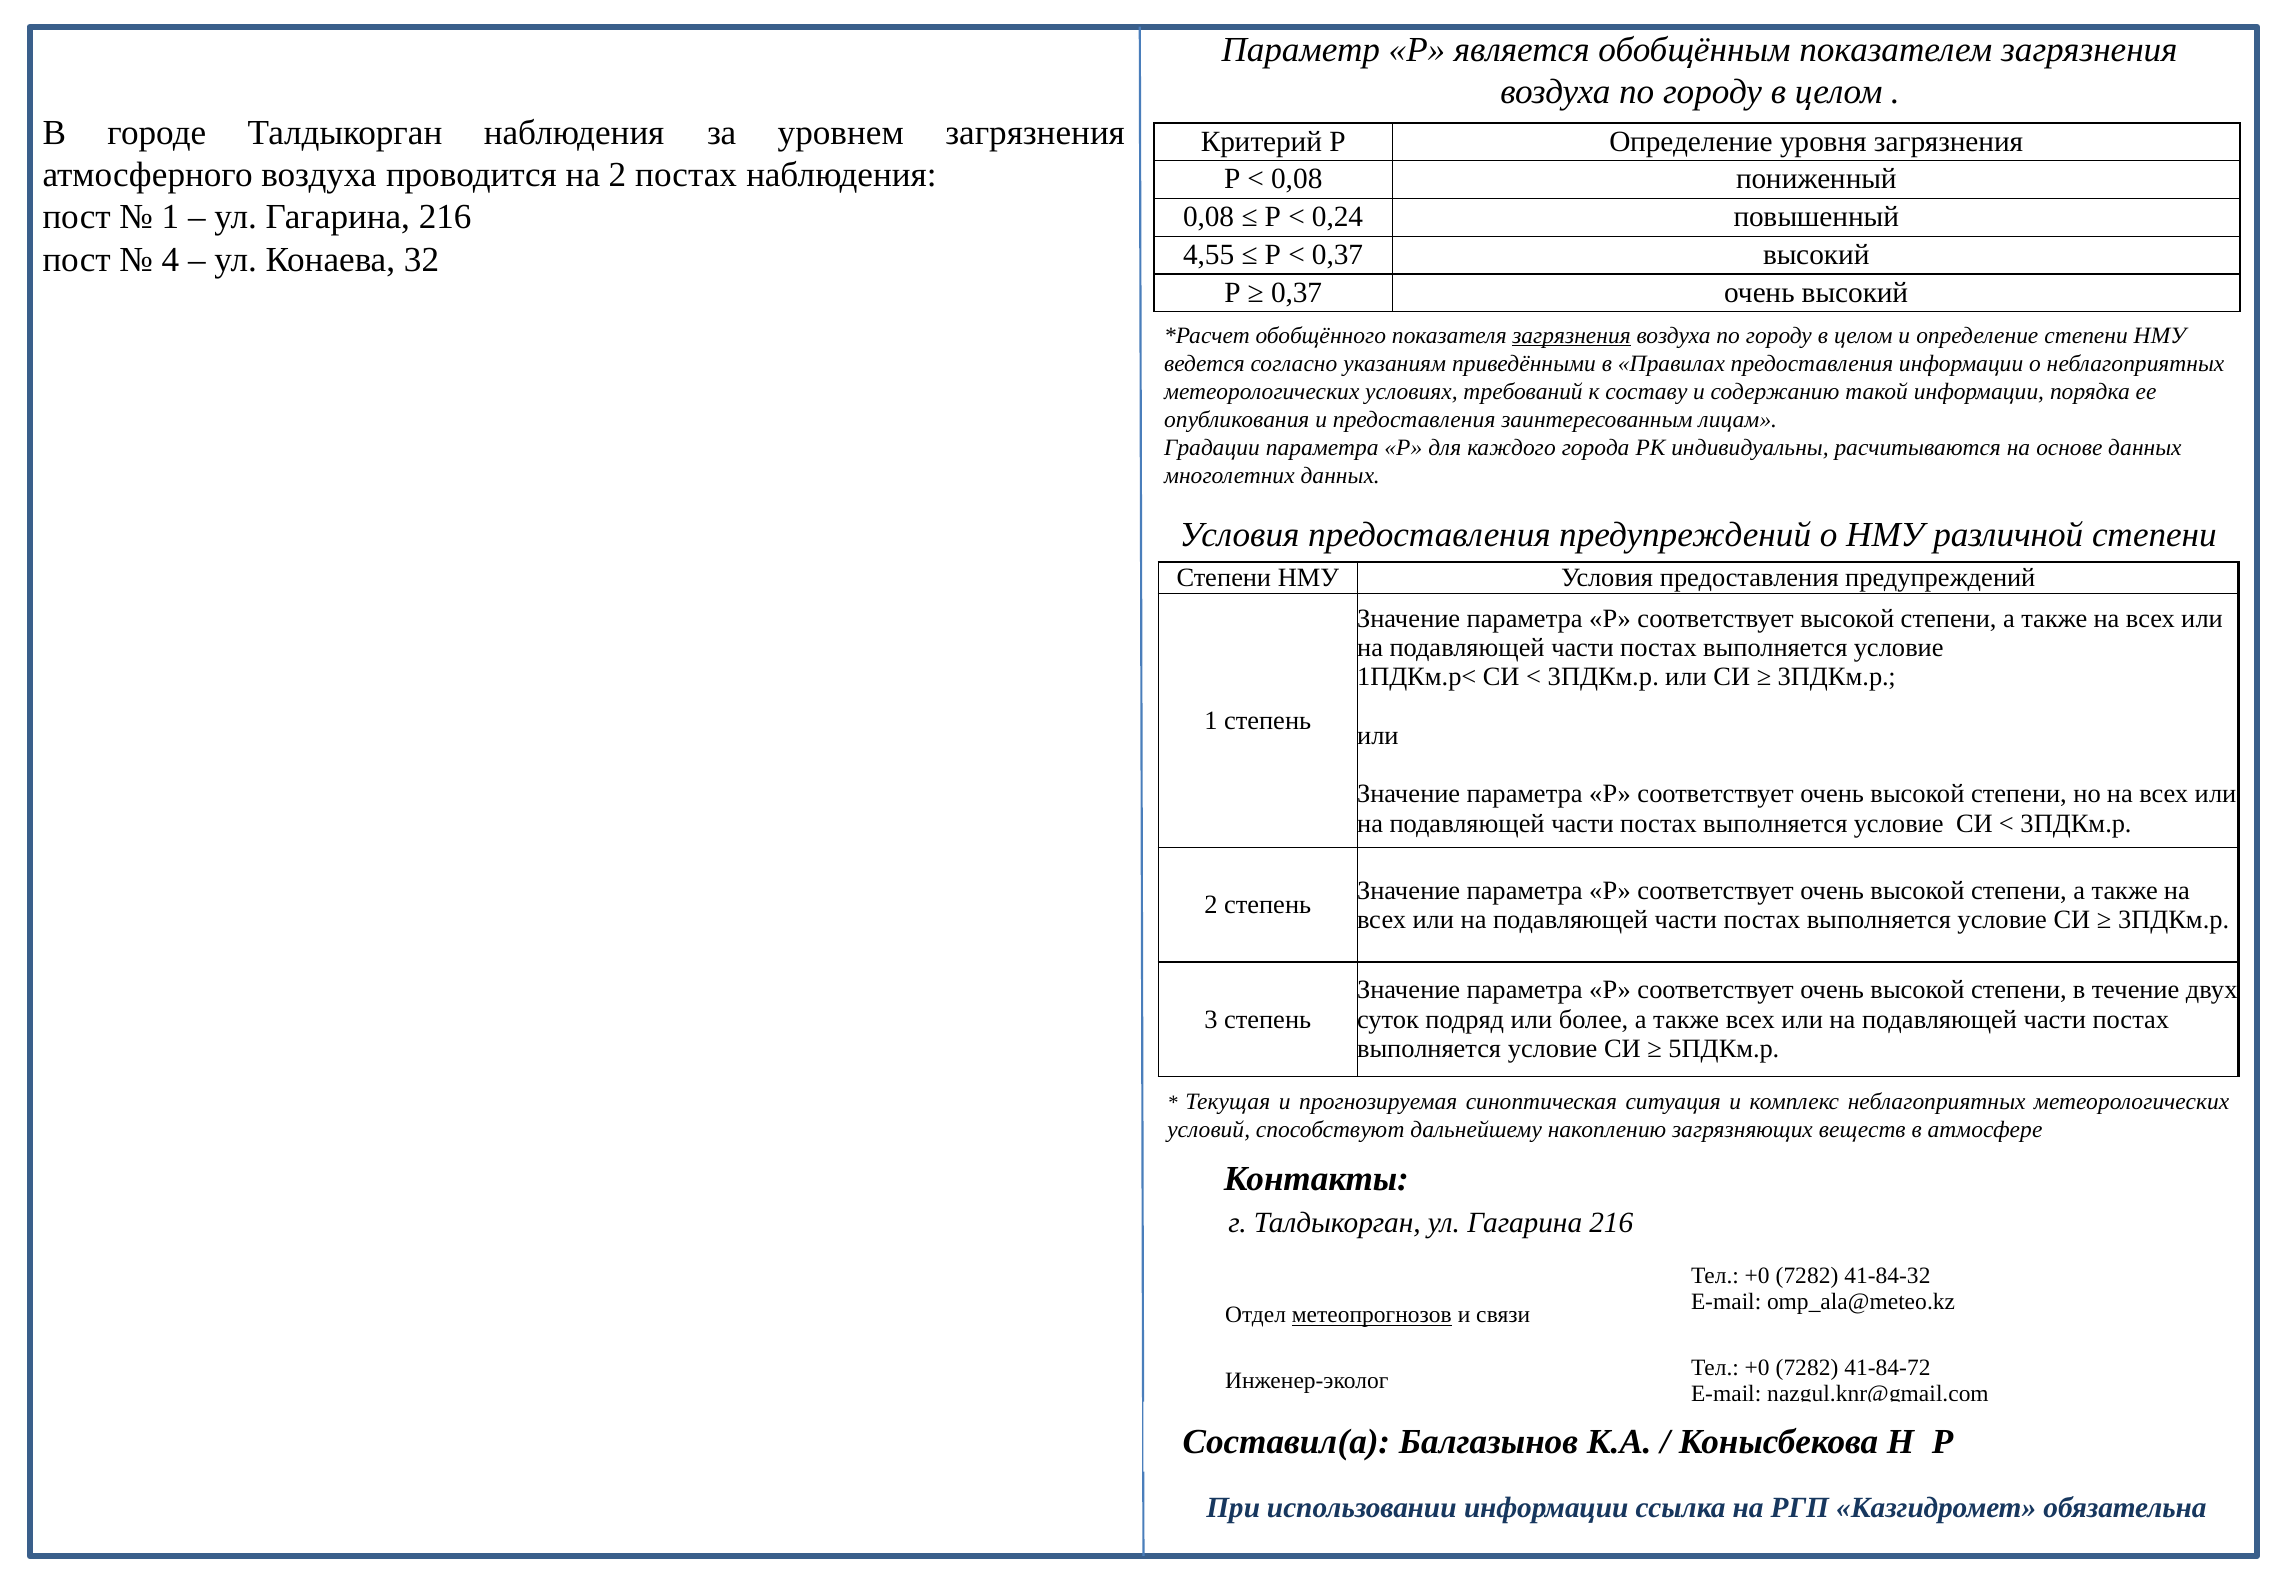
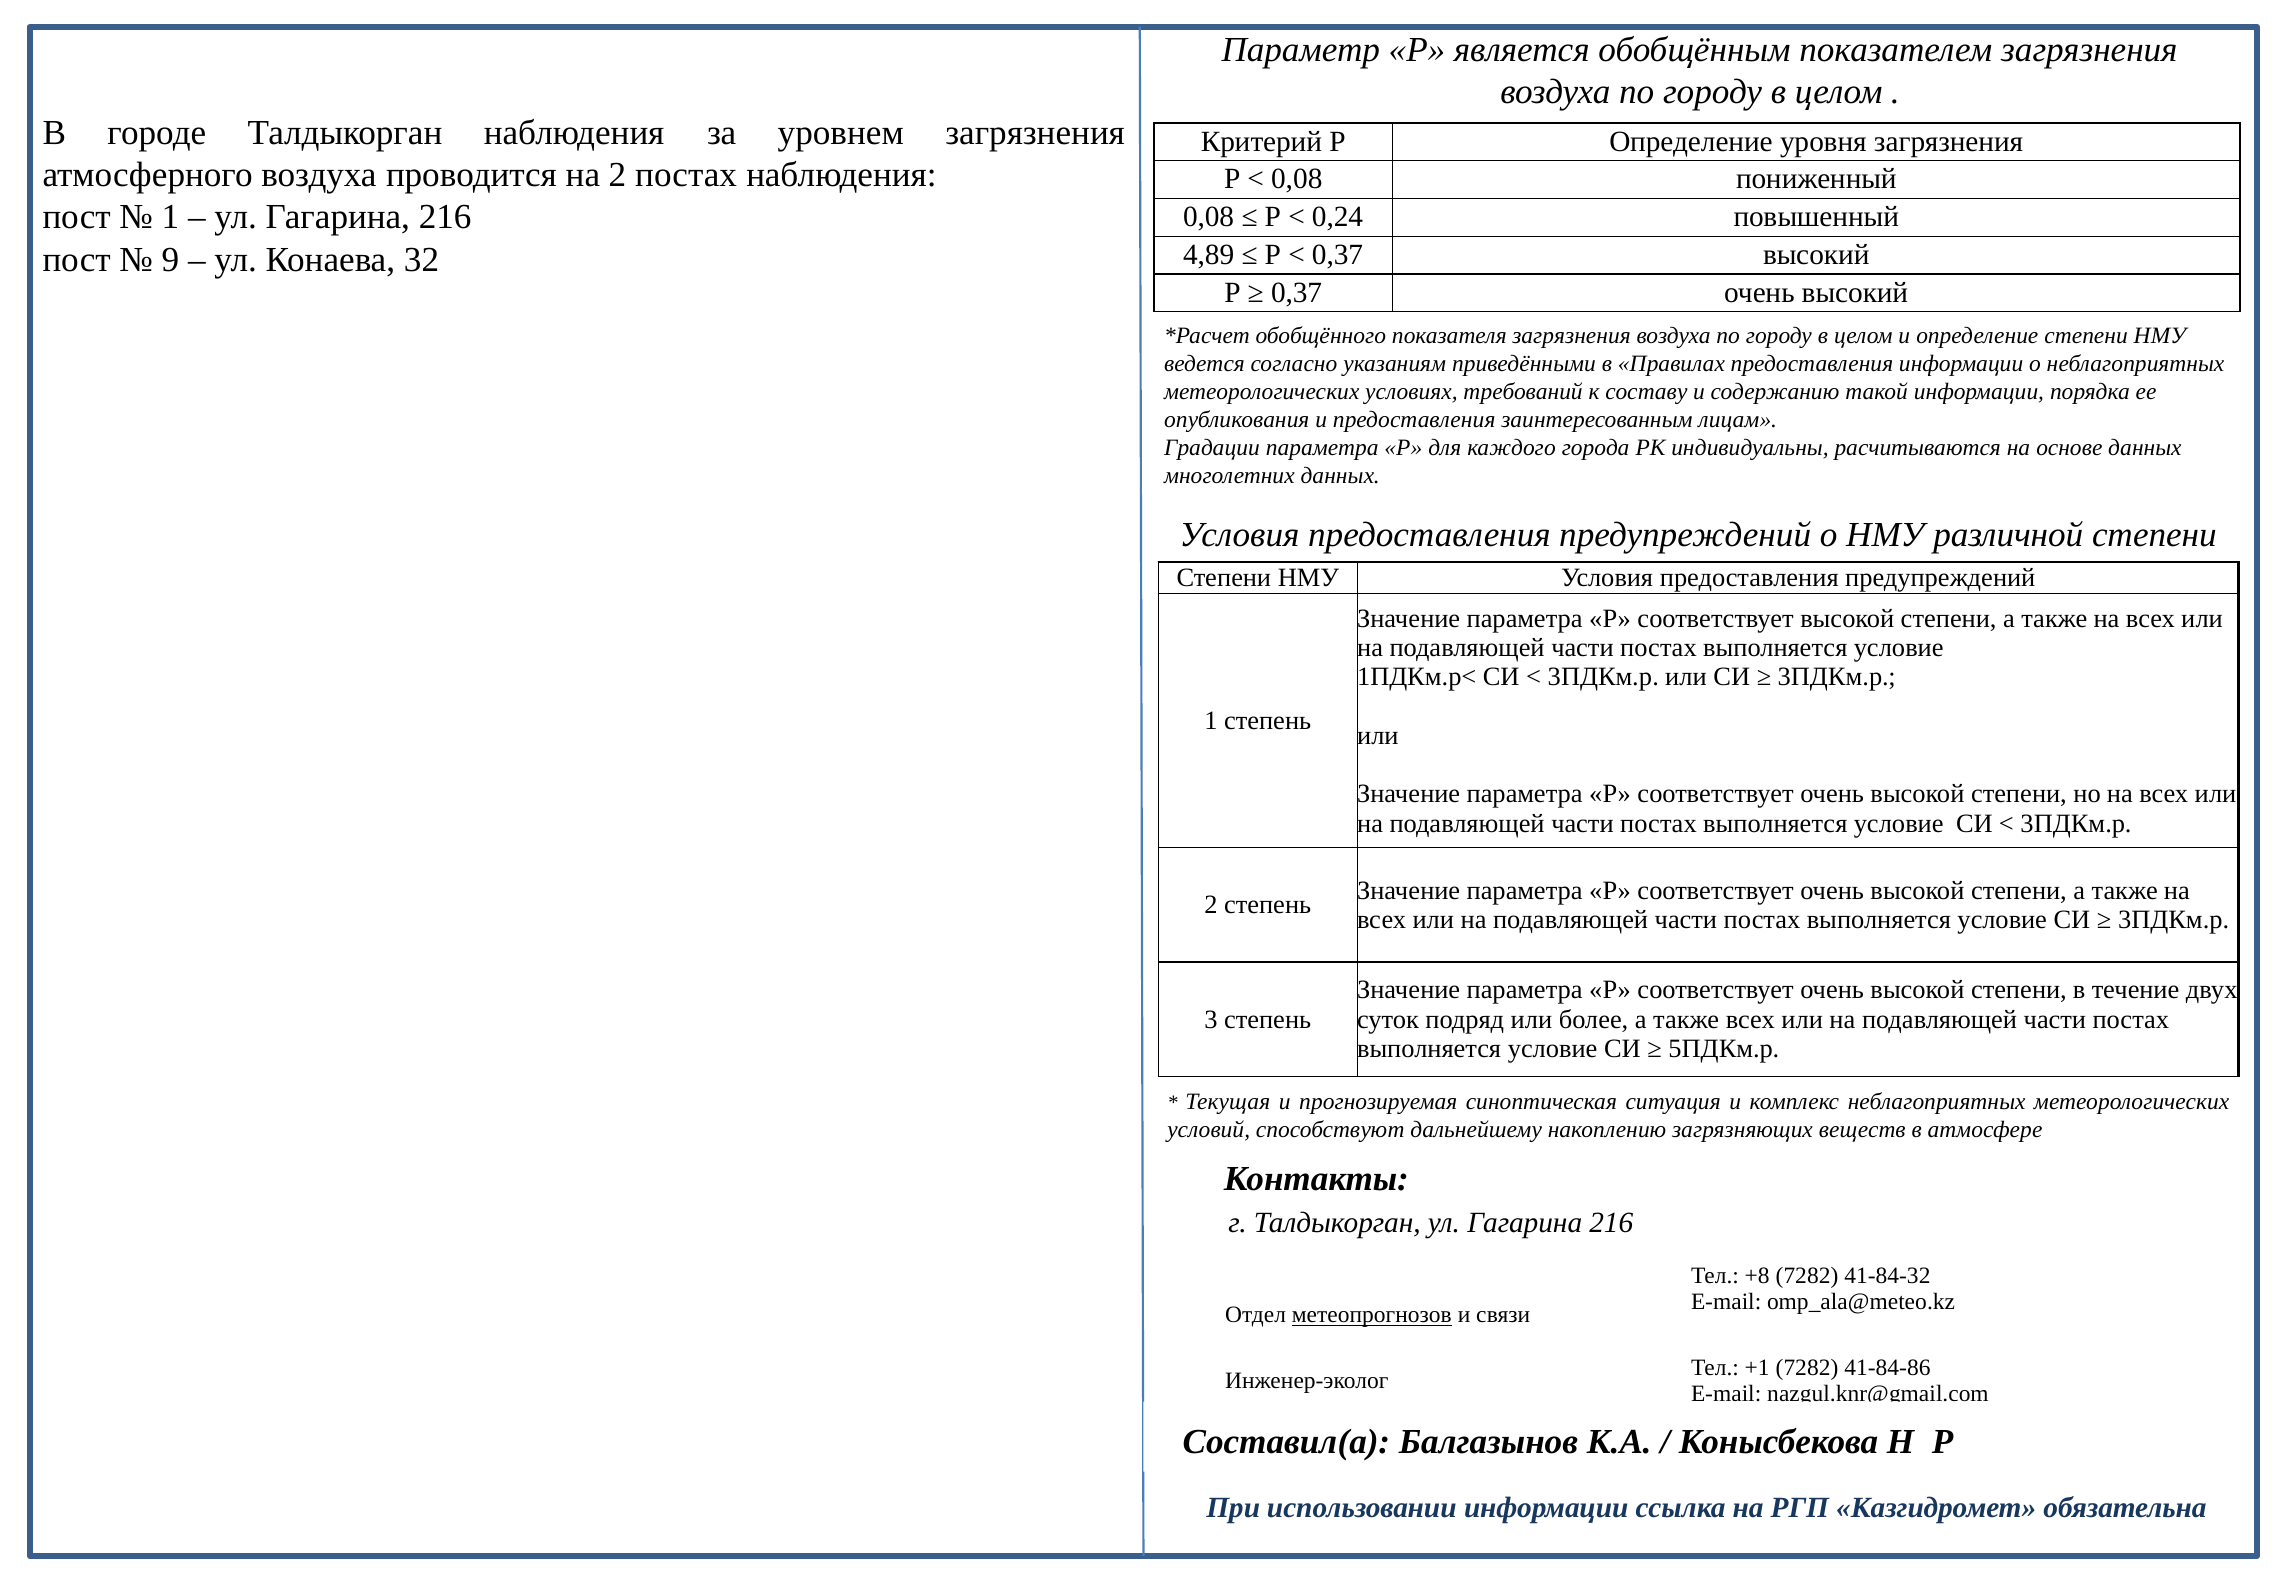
4,55: 4,55 -> 4,89 (1209, 255)
4: 4 -> 9 (170, 260)
загрязнения underline: present -> none (1571, 336)
+0: +0 -> +8 (1757, 1276)
+0: +0 -> +1 (1757, 1368)
41-84-72: 41-84-72 -> 41-84-86 (1887, 1368)
